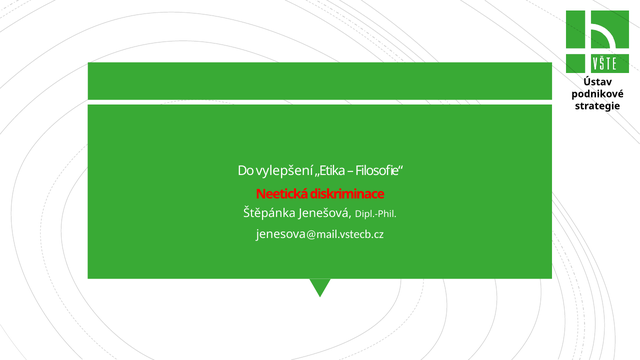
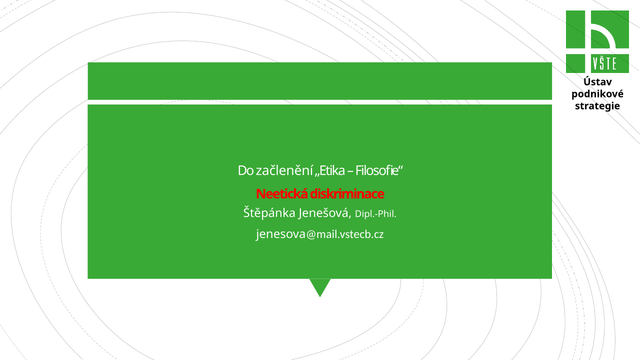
vylepšení: vylepšení -> začlenění (285, 171)
